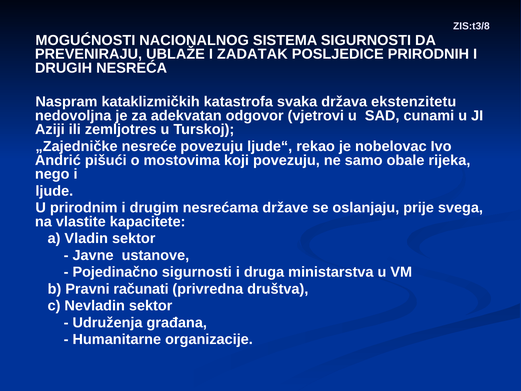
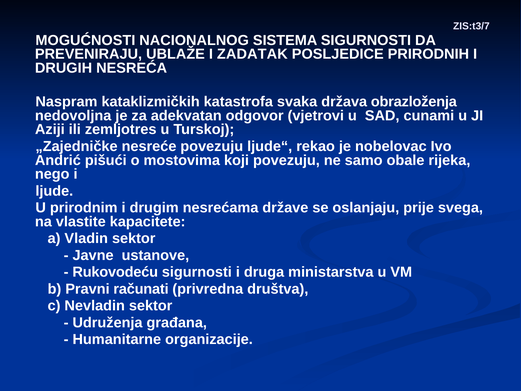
ZIS:t3/8: ZIS:t3/8 -> ZIS:t3/7 (471, 26)
ekstenzitetu: ekstenzitetu -> obrazloženja (414, 102)
Pojedinačno: Pojedinačno -> Rukovodeću (115, 272)
